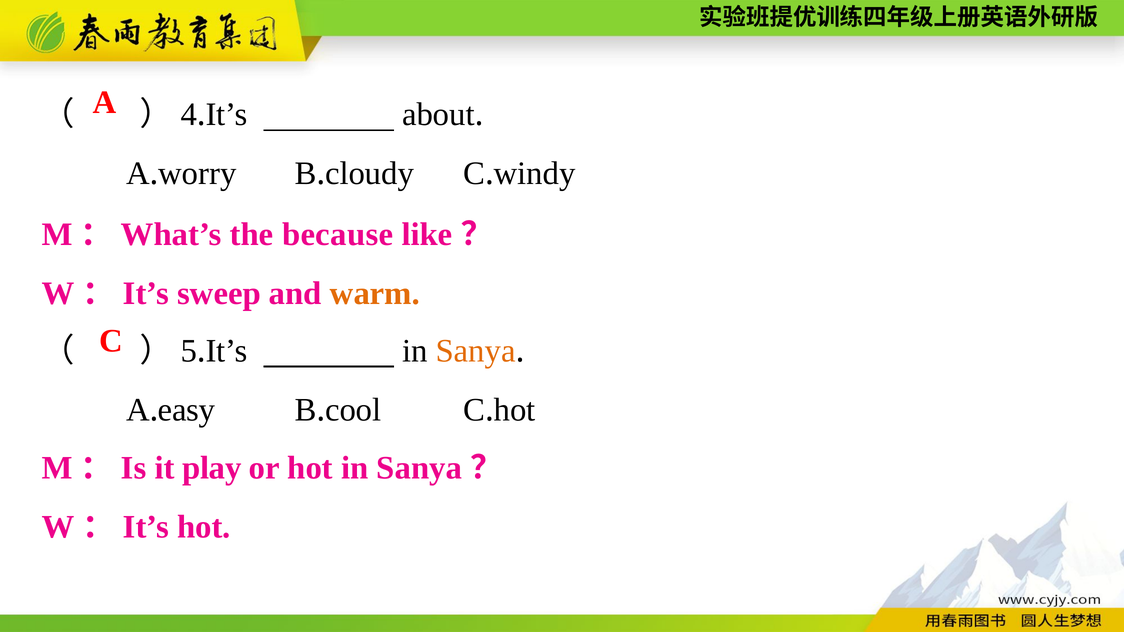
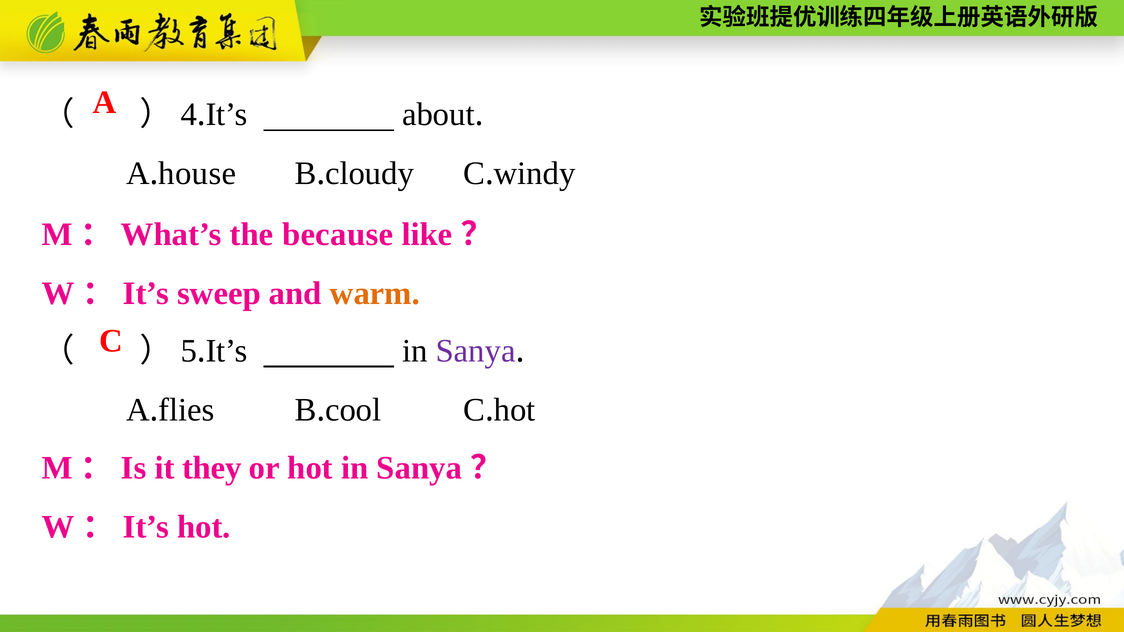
worry: worry -> house (197, 174)
Sanya colour: orange -> purple (476, 351)
easy: easy -> flies (186, 410)
play: play -> they (212, 468)
